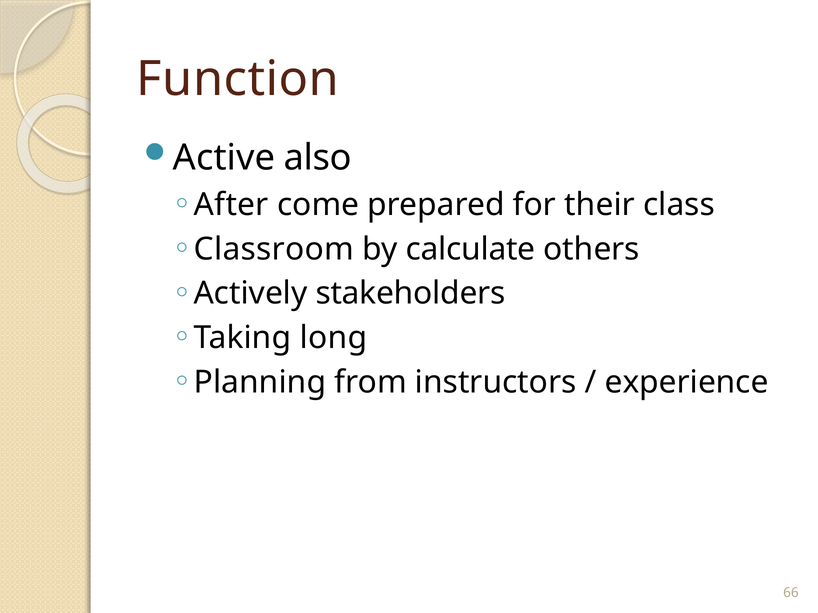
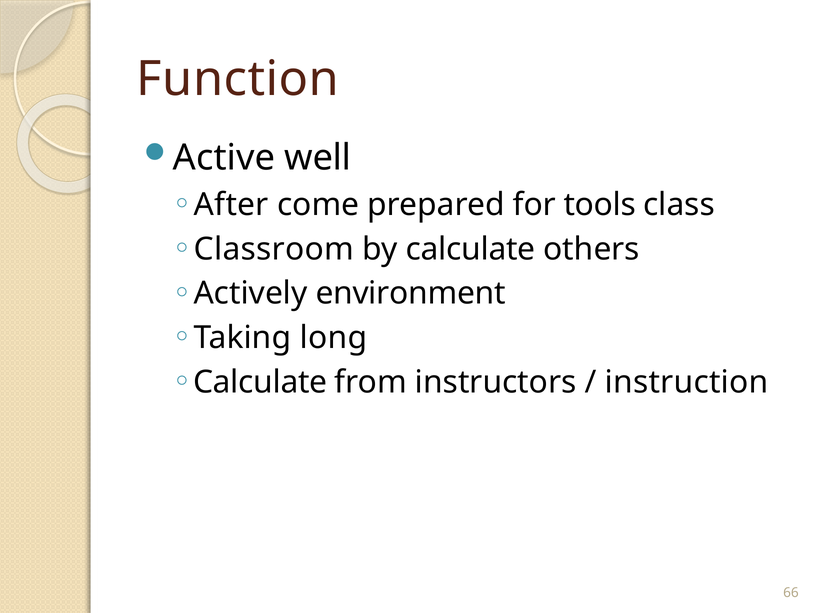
also: also -> well (318, 158)
their: their -> tools (600, 205)
stakeholders: stakeholders -> environment (411, 294)
Planning: Planning -> Calculate (260, 383)
experience: experience -> instruction (687, 383)
